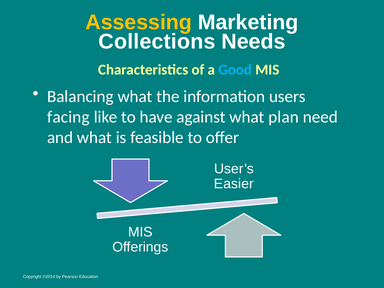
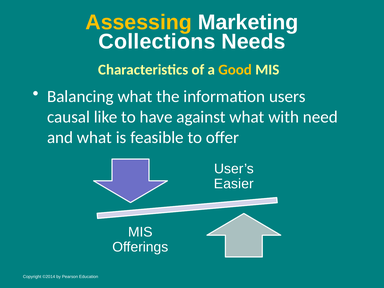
Good colour: light blue -> yellow (235, 70)
facing: facing -> causal (68, 117)
plan: plan -> with (284, 117)
